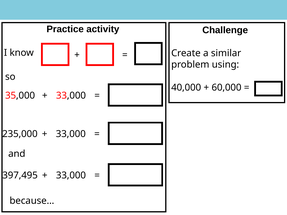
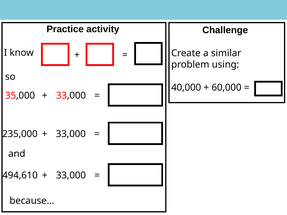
397,495: 397,495 -> 494,610 (20, 176)
